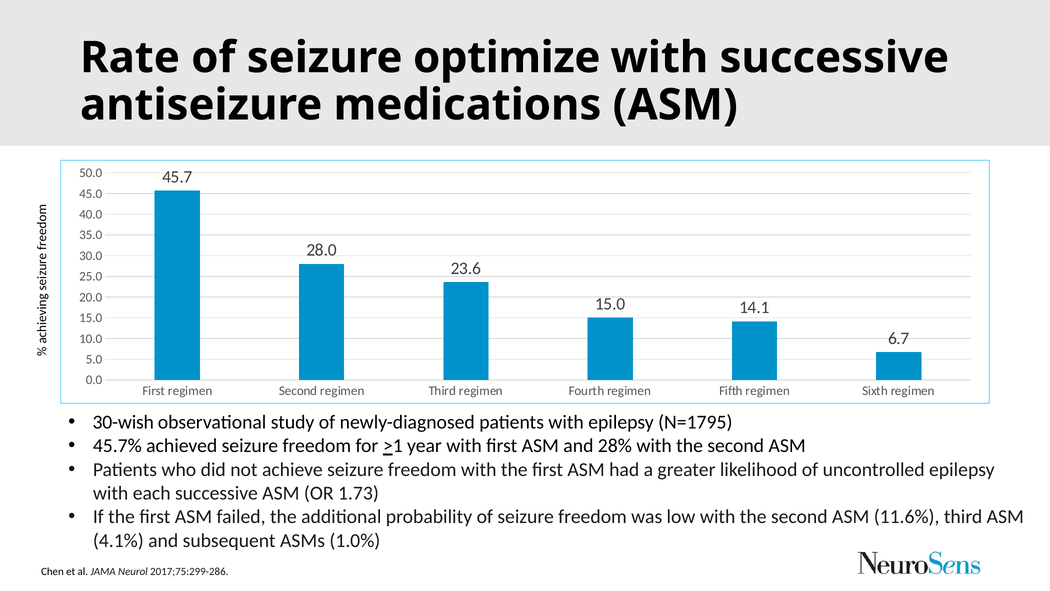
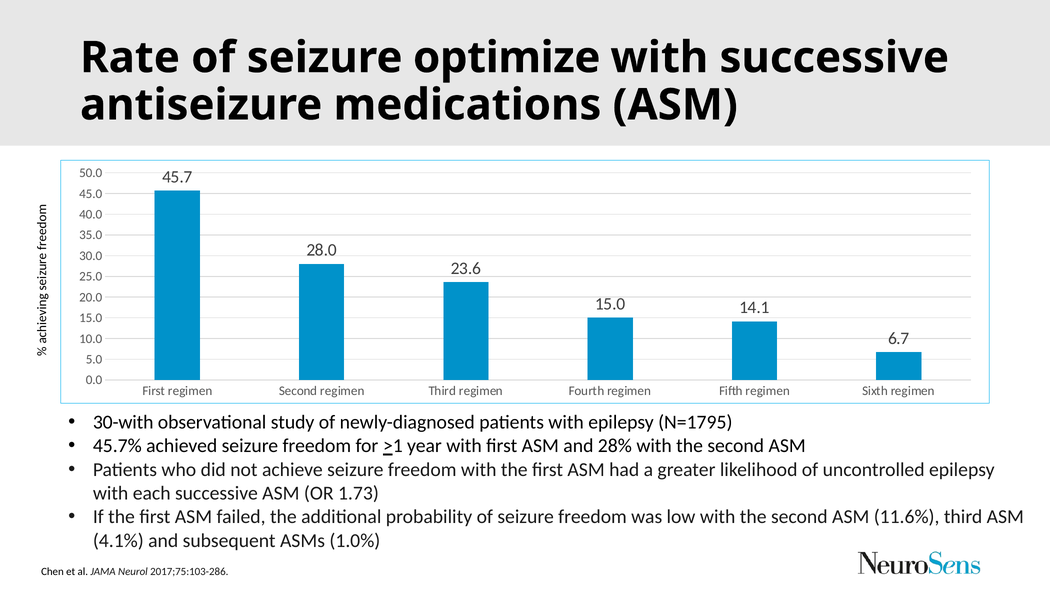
30-wish: 30-wish -> 30-with (123, 422)
2017;75:299-286: 2017;75:299-286 -> 2017;75:103-286 (189, 572)
